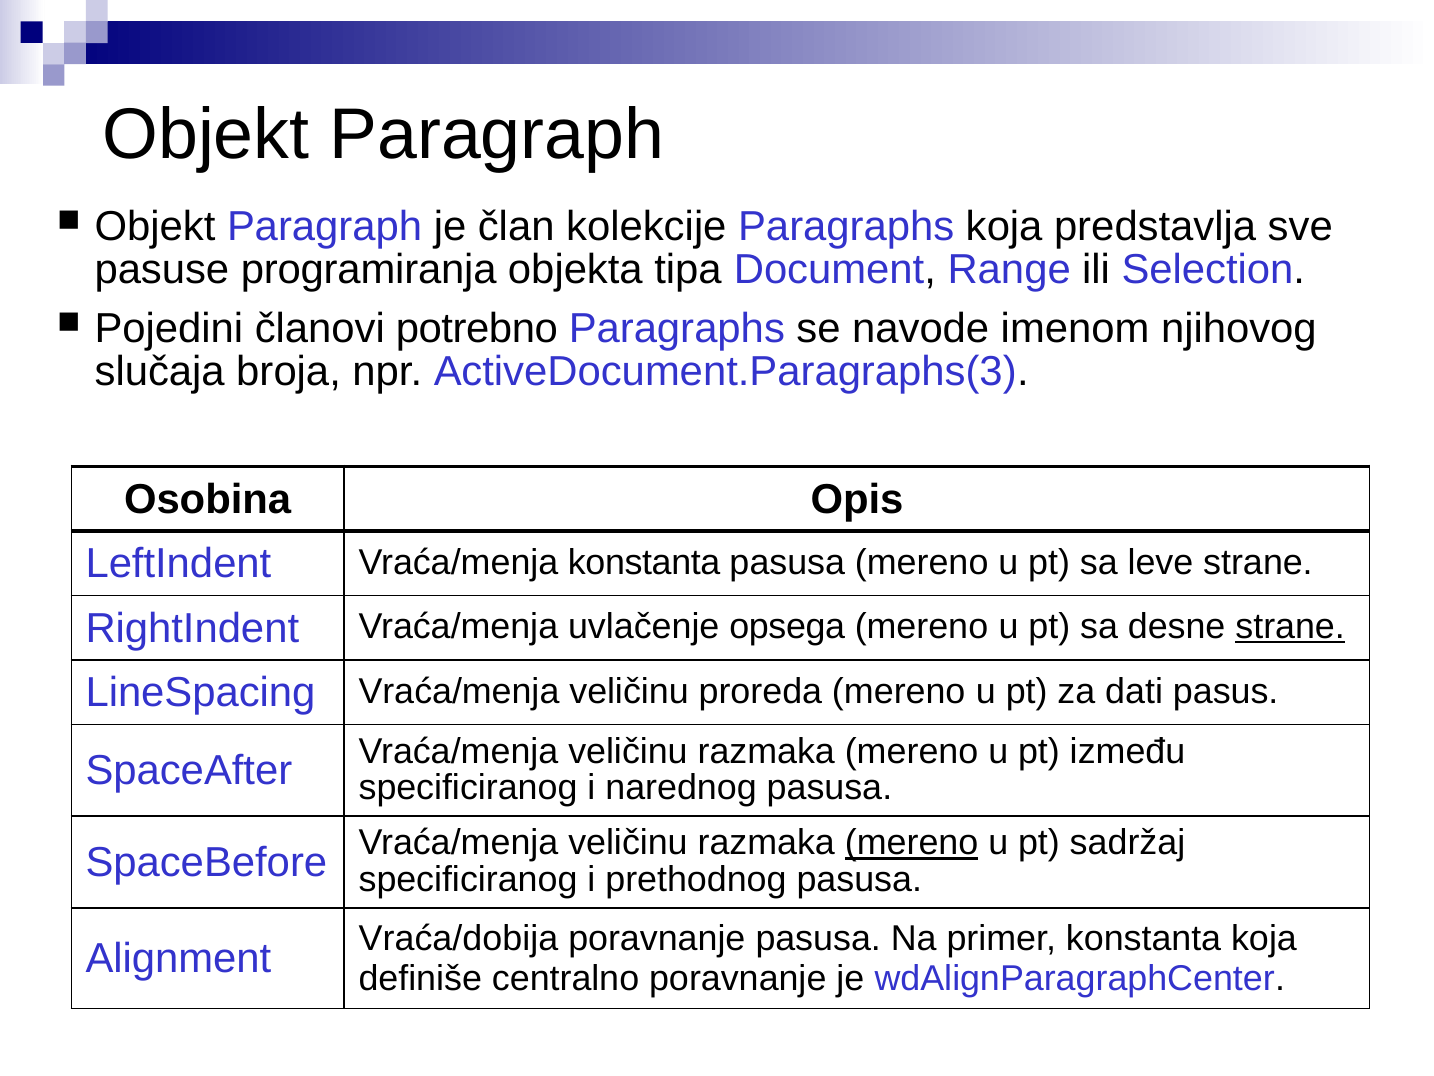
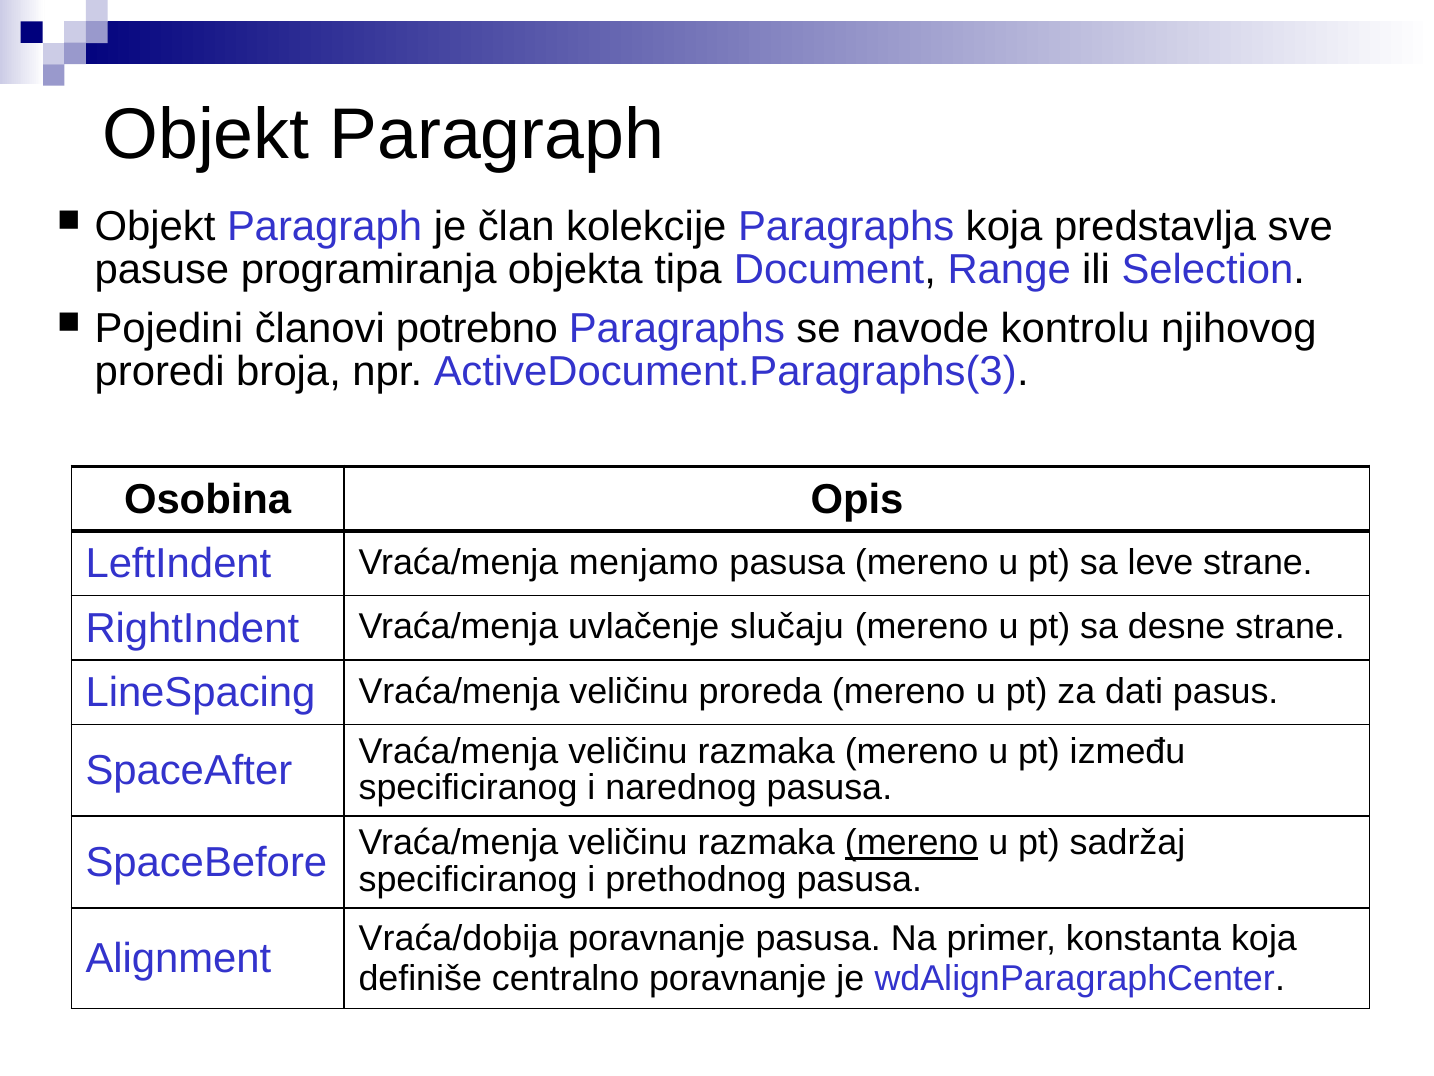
imenom: imenom -> kontrolu (1075, 328)
slučaja: slučaja -> proredi (160, 371)
Vraća/menja konstanta: konstanta -> menjamo (644, 562)
opsega: opsega -> slučaju (787, 626)
strane underline: present -> none (1290, 626)
